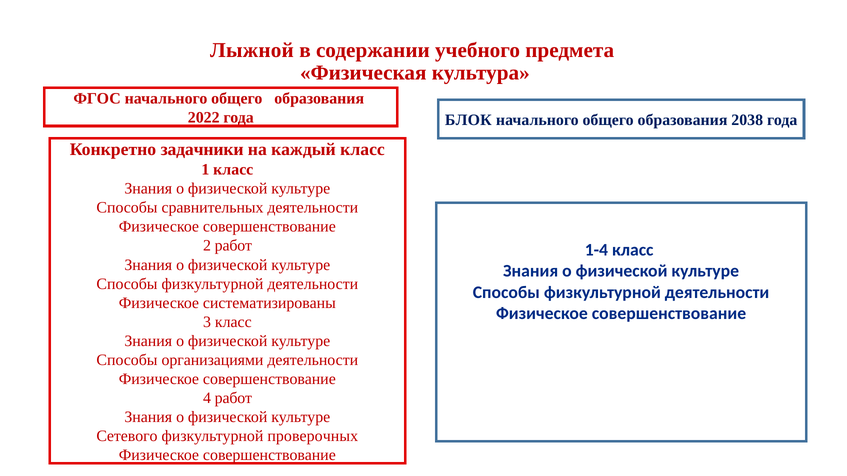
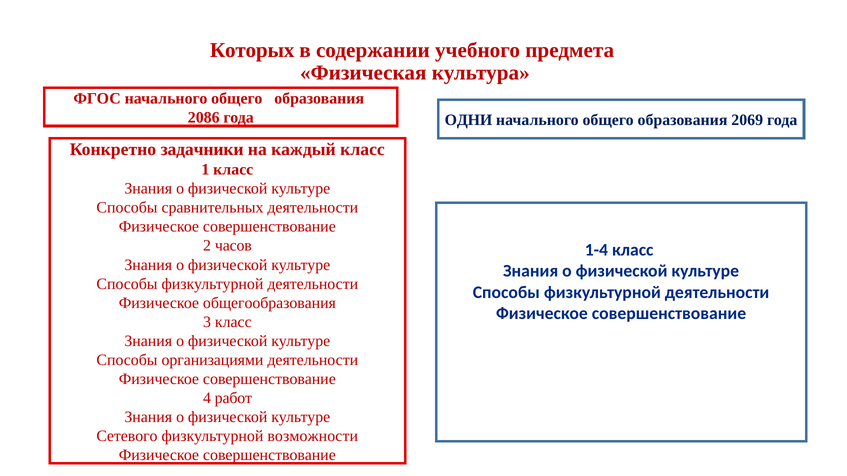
Лыжной: Лыжной -> Которых (252, 50)
2022: 2022 -> 2086 (204, 118)
БЛОК: БЛОК -> ОДНИ (468, 120)
2038: 2038 -> 2069 (747, 120)
2 работ: работ -> часов (233, 246)
систематизированы: систематизированы -> общегообразования (269, 303)
проверочных: проверочных -> возможности (313, 437)
